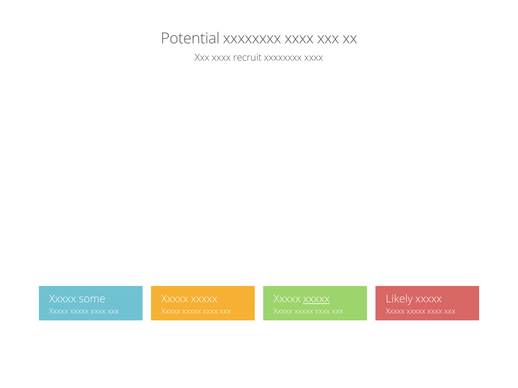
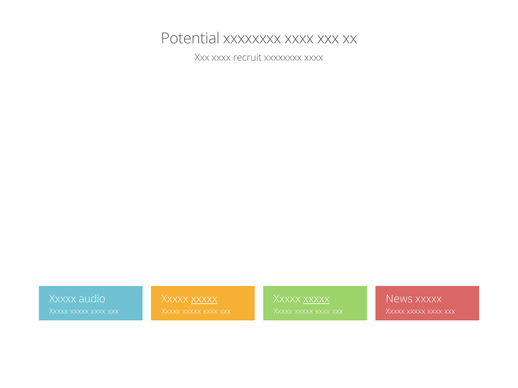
some: some -> audio (92, 299)
xxxxx underline: none -> present (204, 299)
Likely: Likely -> News (399, 299)
